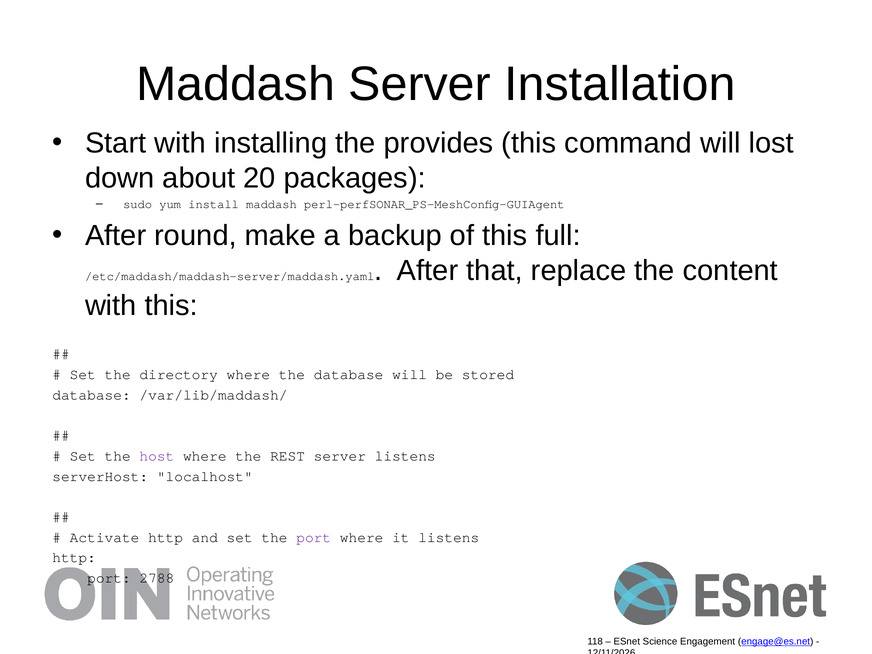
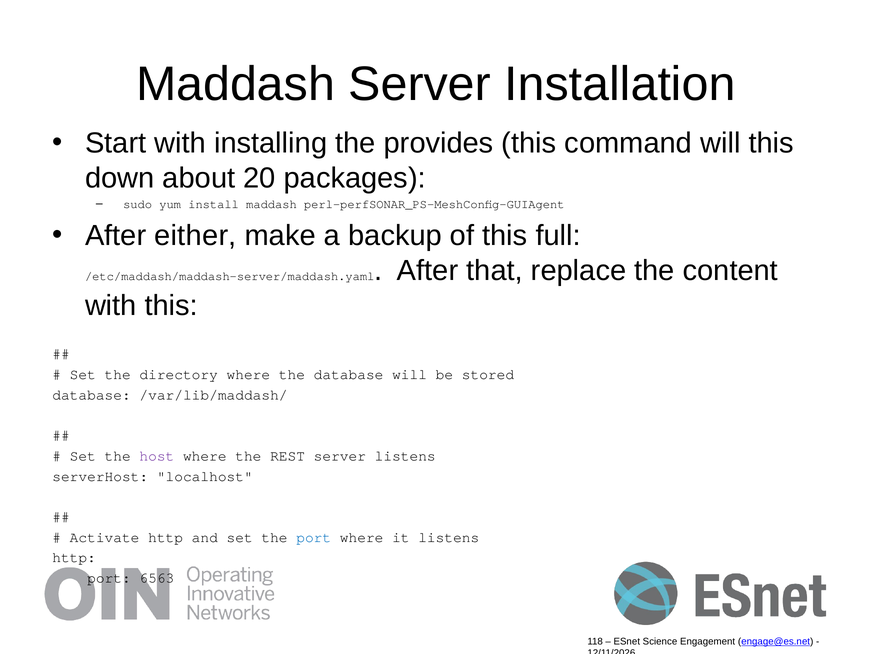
will lost: lost -> this (771, 143)
round: round -> either (195, 236)
port colour: purple -> blue (314, 537)
2788: 2788 -> 6563 (157, 578)
